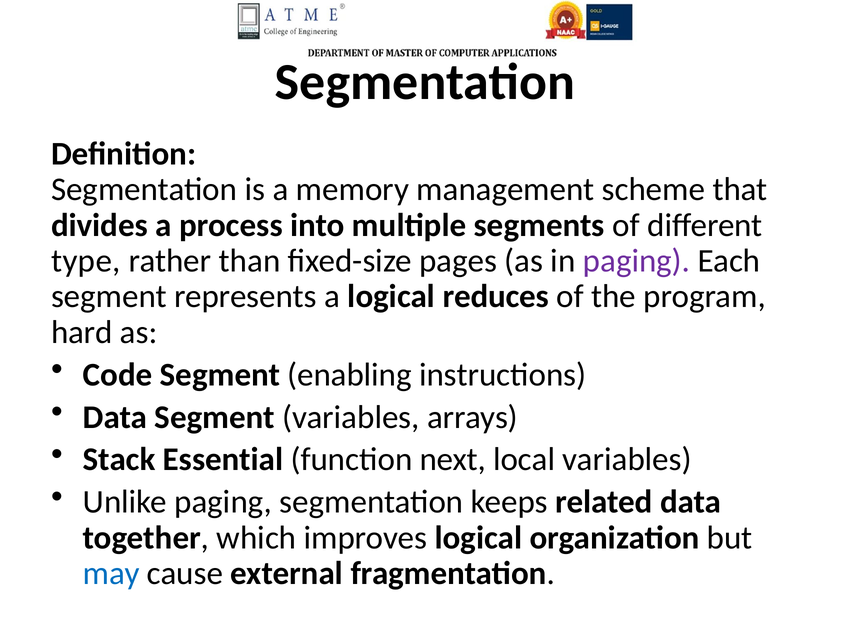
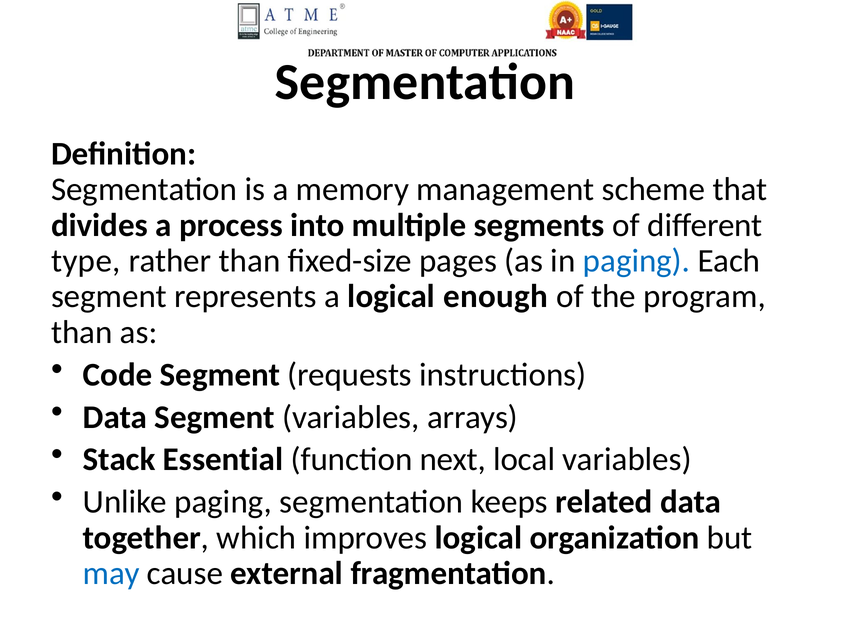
paging colour: purple -> blue (637, 261)
reduces: reduces -> enough (496, 297)
hard: hard -> than (82, 332)
enabling: enabling -> requests (350, 375)
